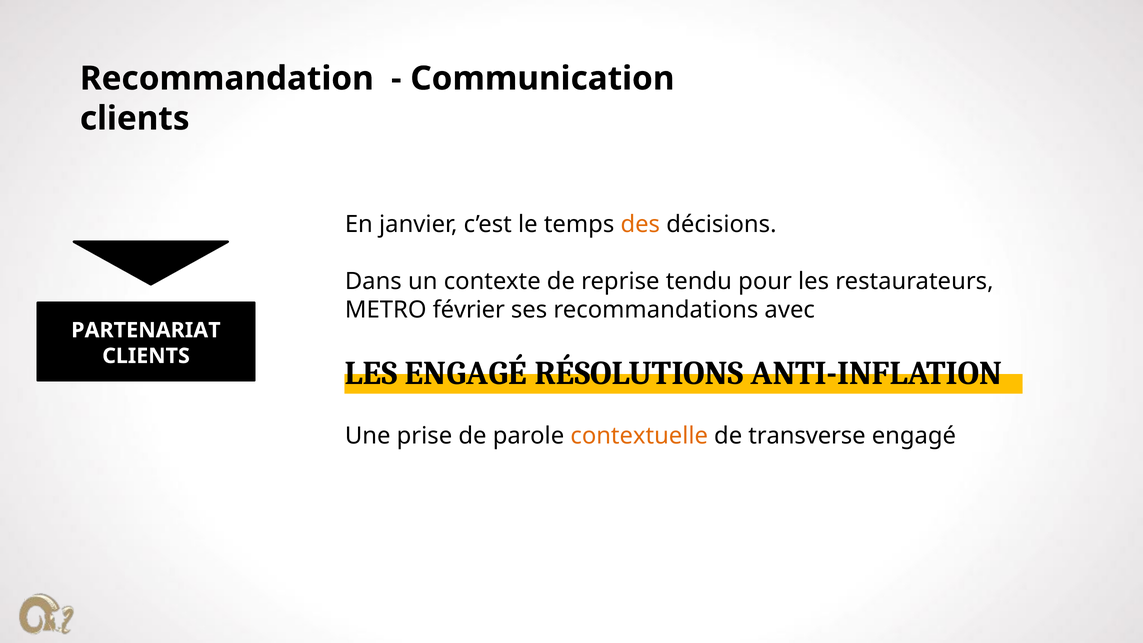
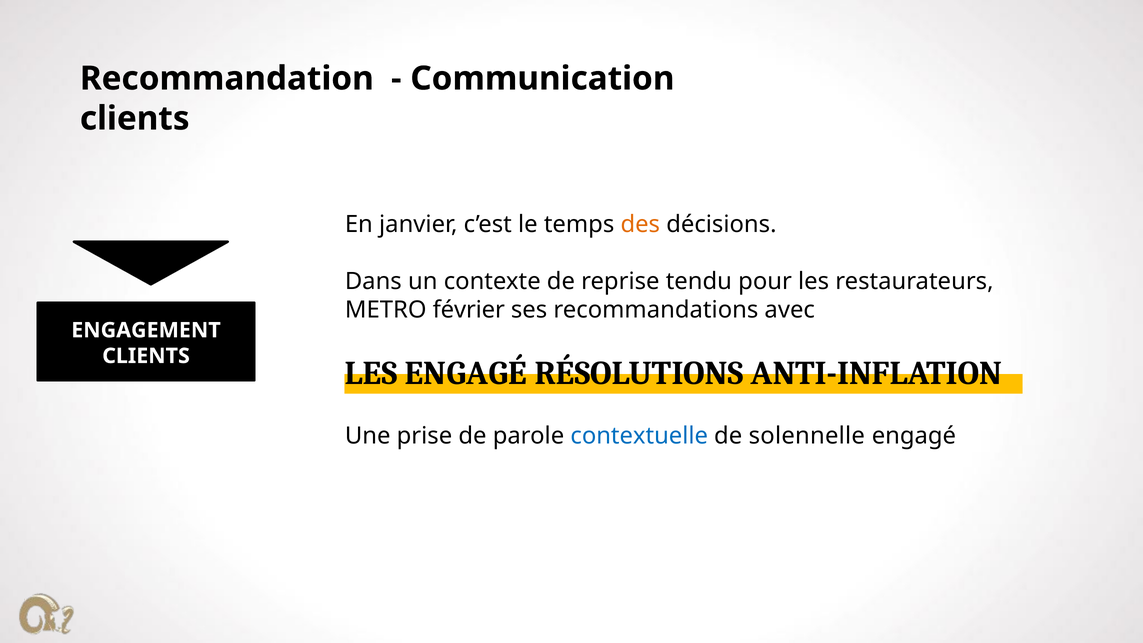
PARTENARIAT: PARTENARIAT -> ENGAGEMENT (146, 330)
contextuelle colour: orange -> blue (639, 436)
transverse: transverse -> solennelle (807, 436)
